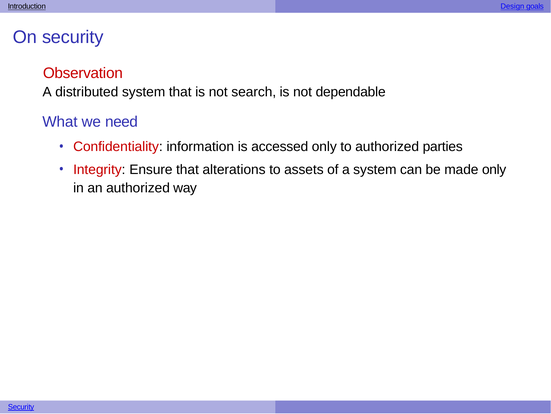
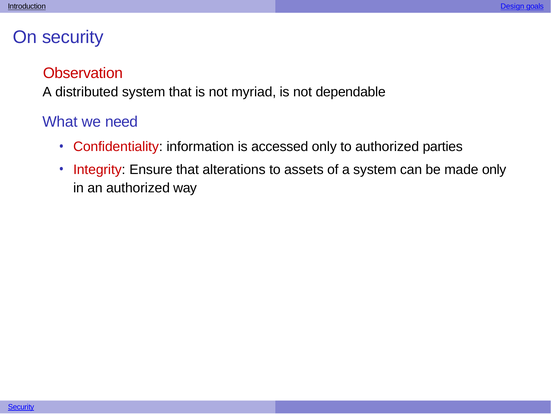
search: search -> myriad (254, 92)
